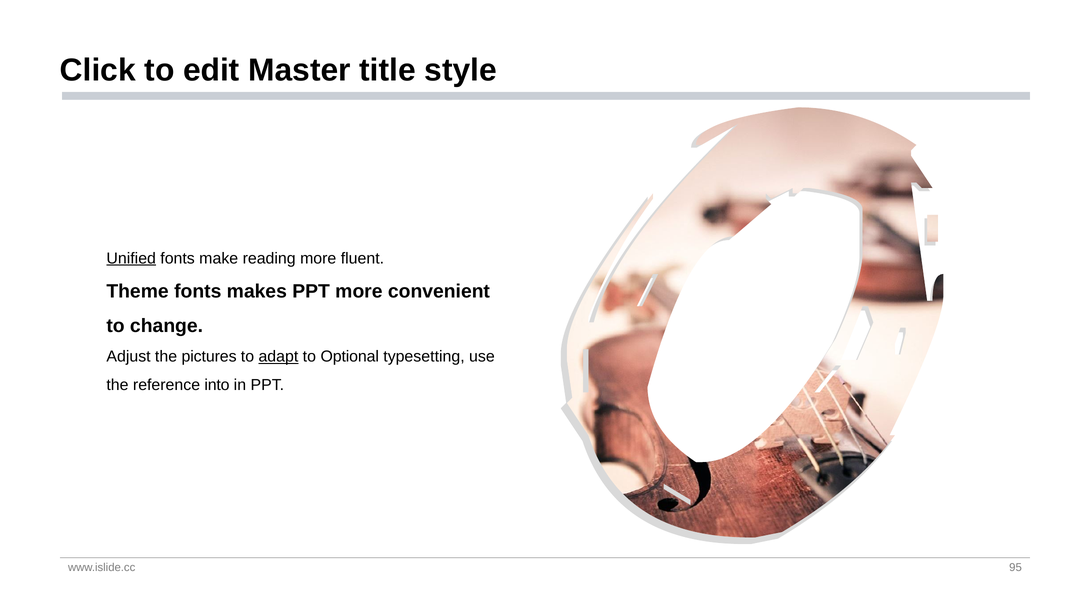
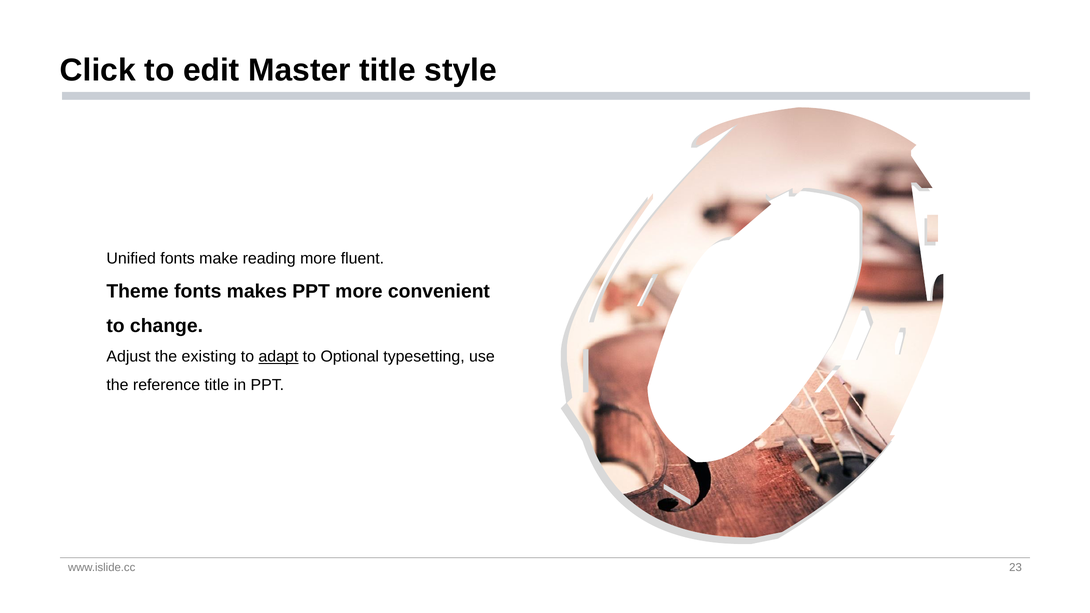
Unified underline: present -> none (131, 258)
pictures: pictures -> existing (209, 357)
reference into: into -> title (217, 385)
95: 95 -> 23 (1016, 568)
